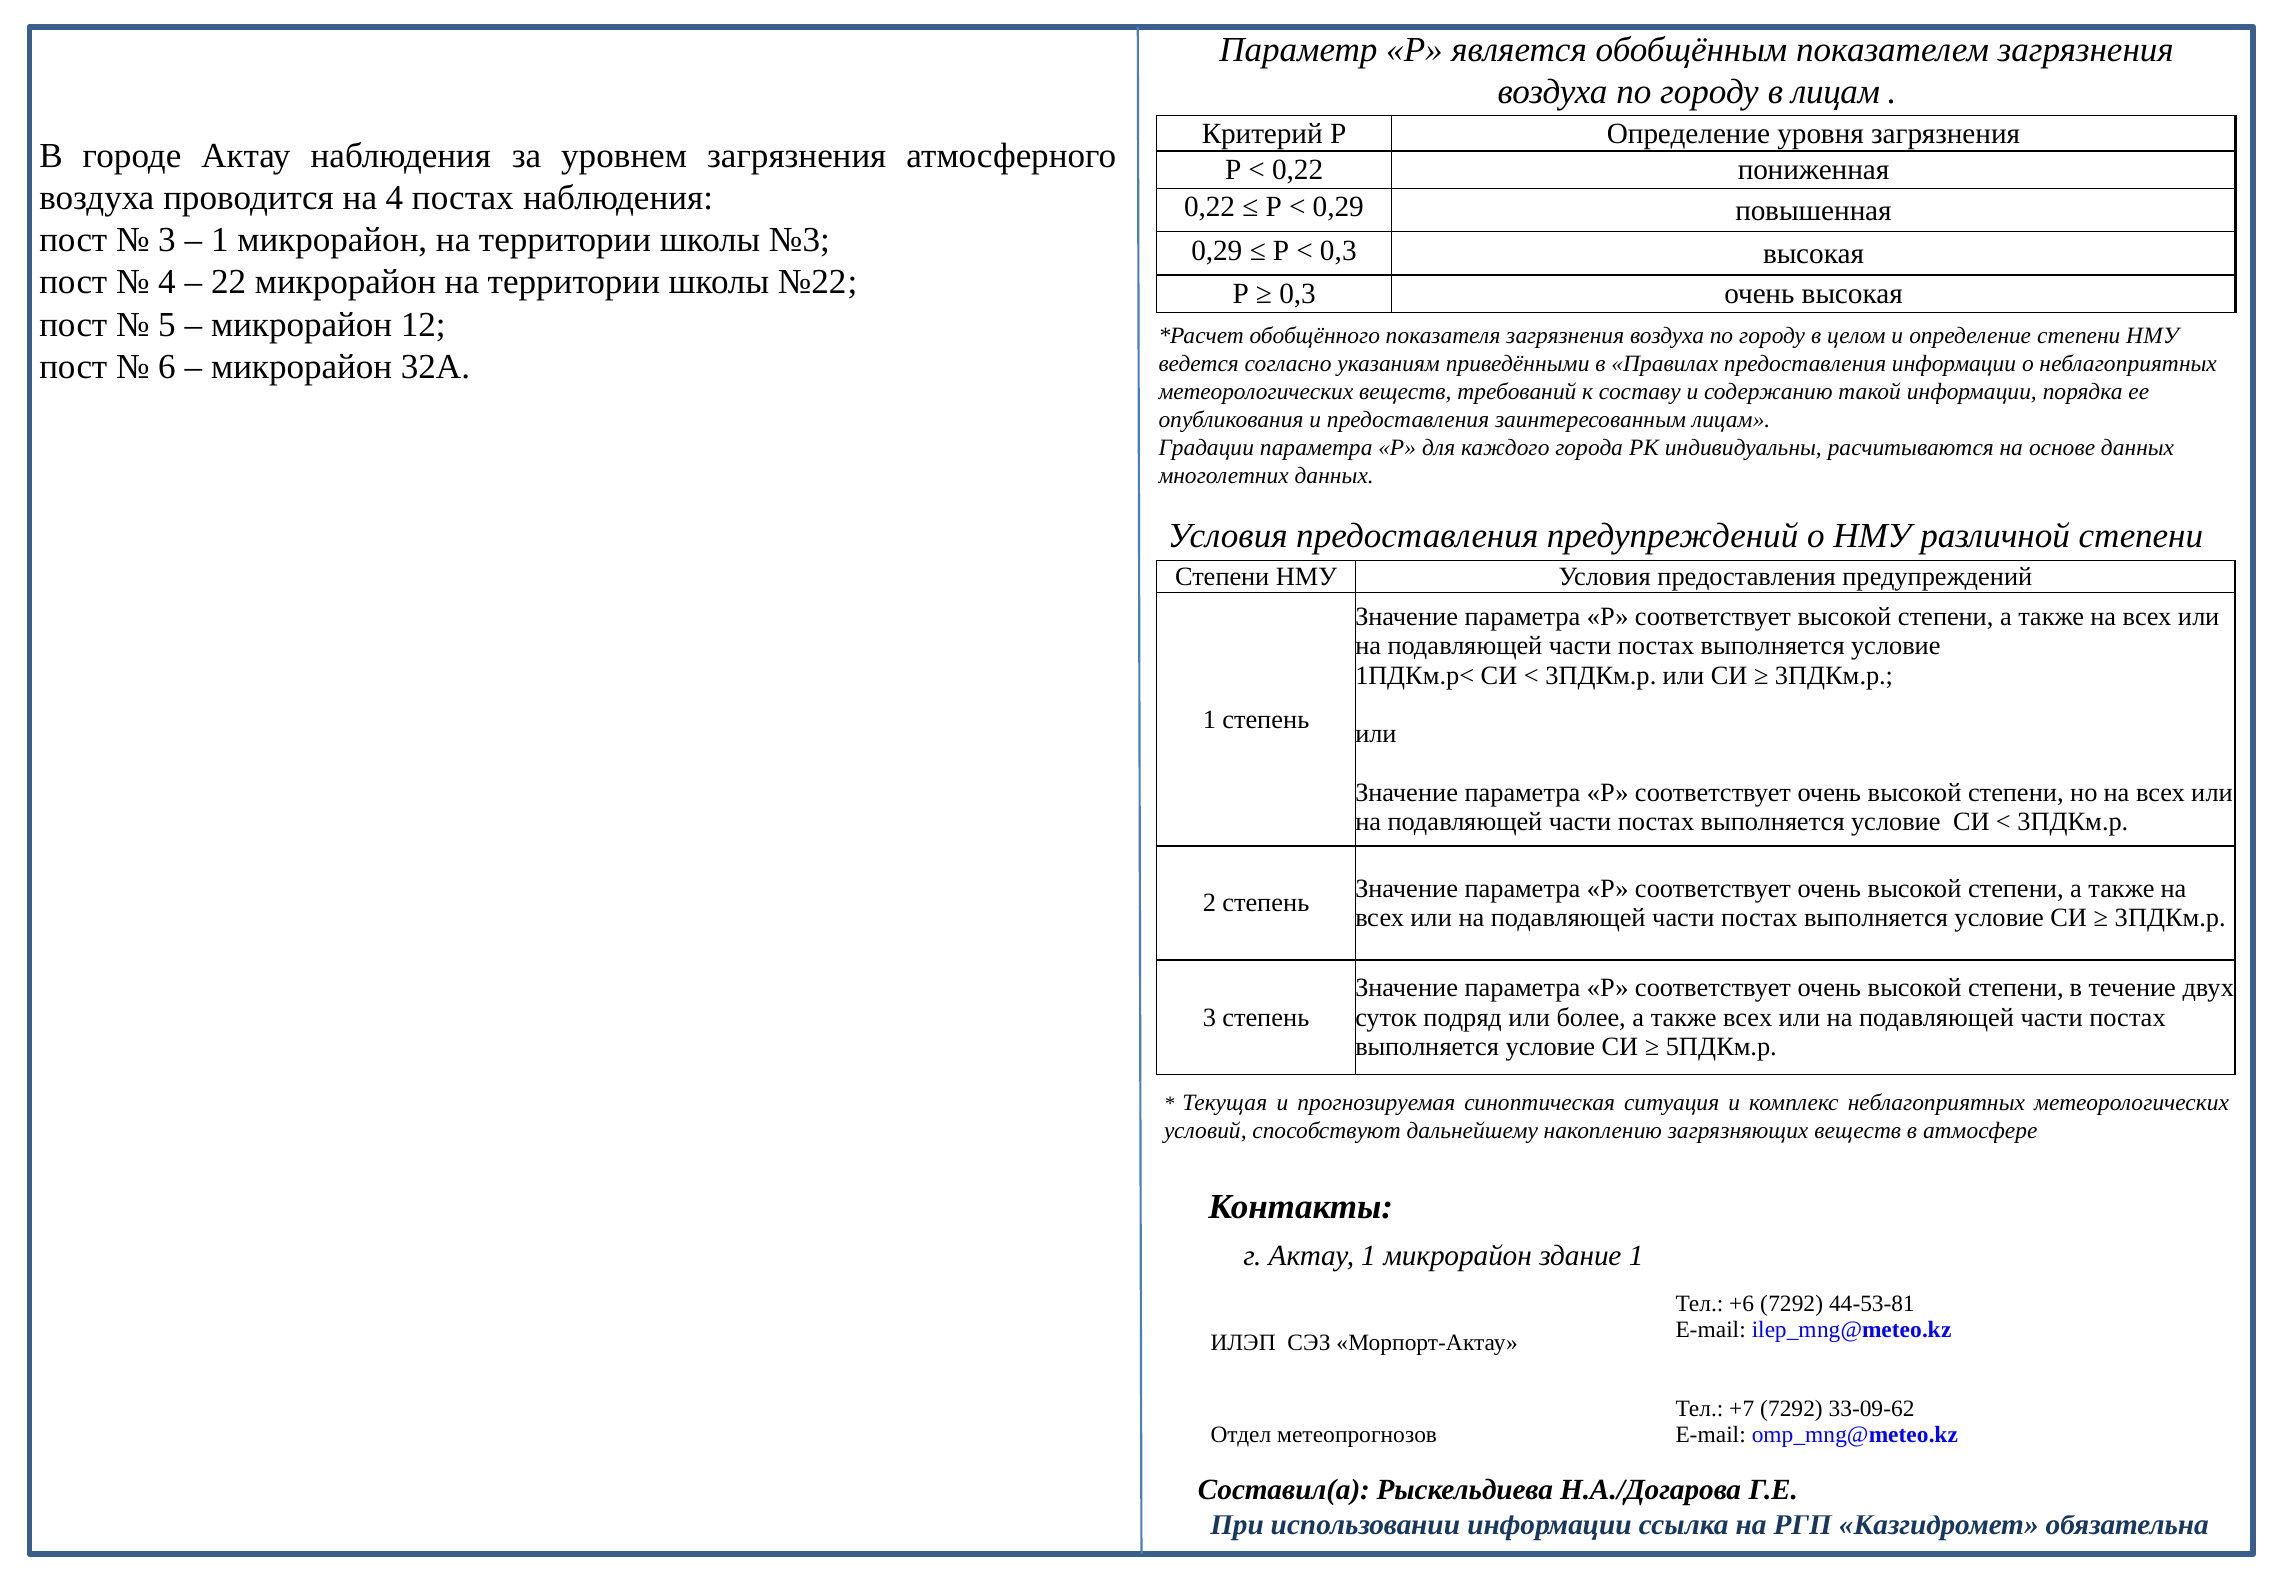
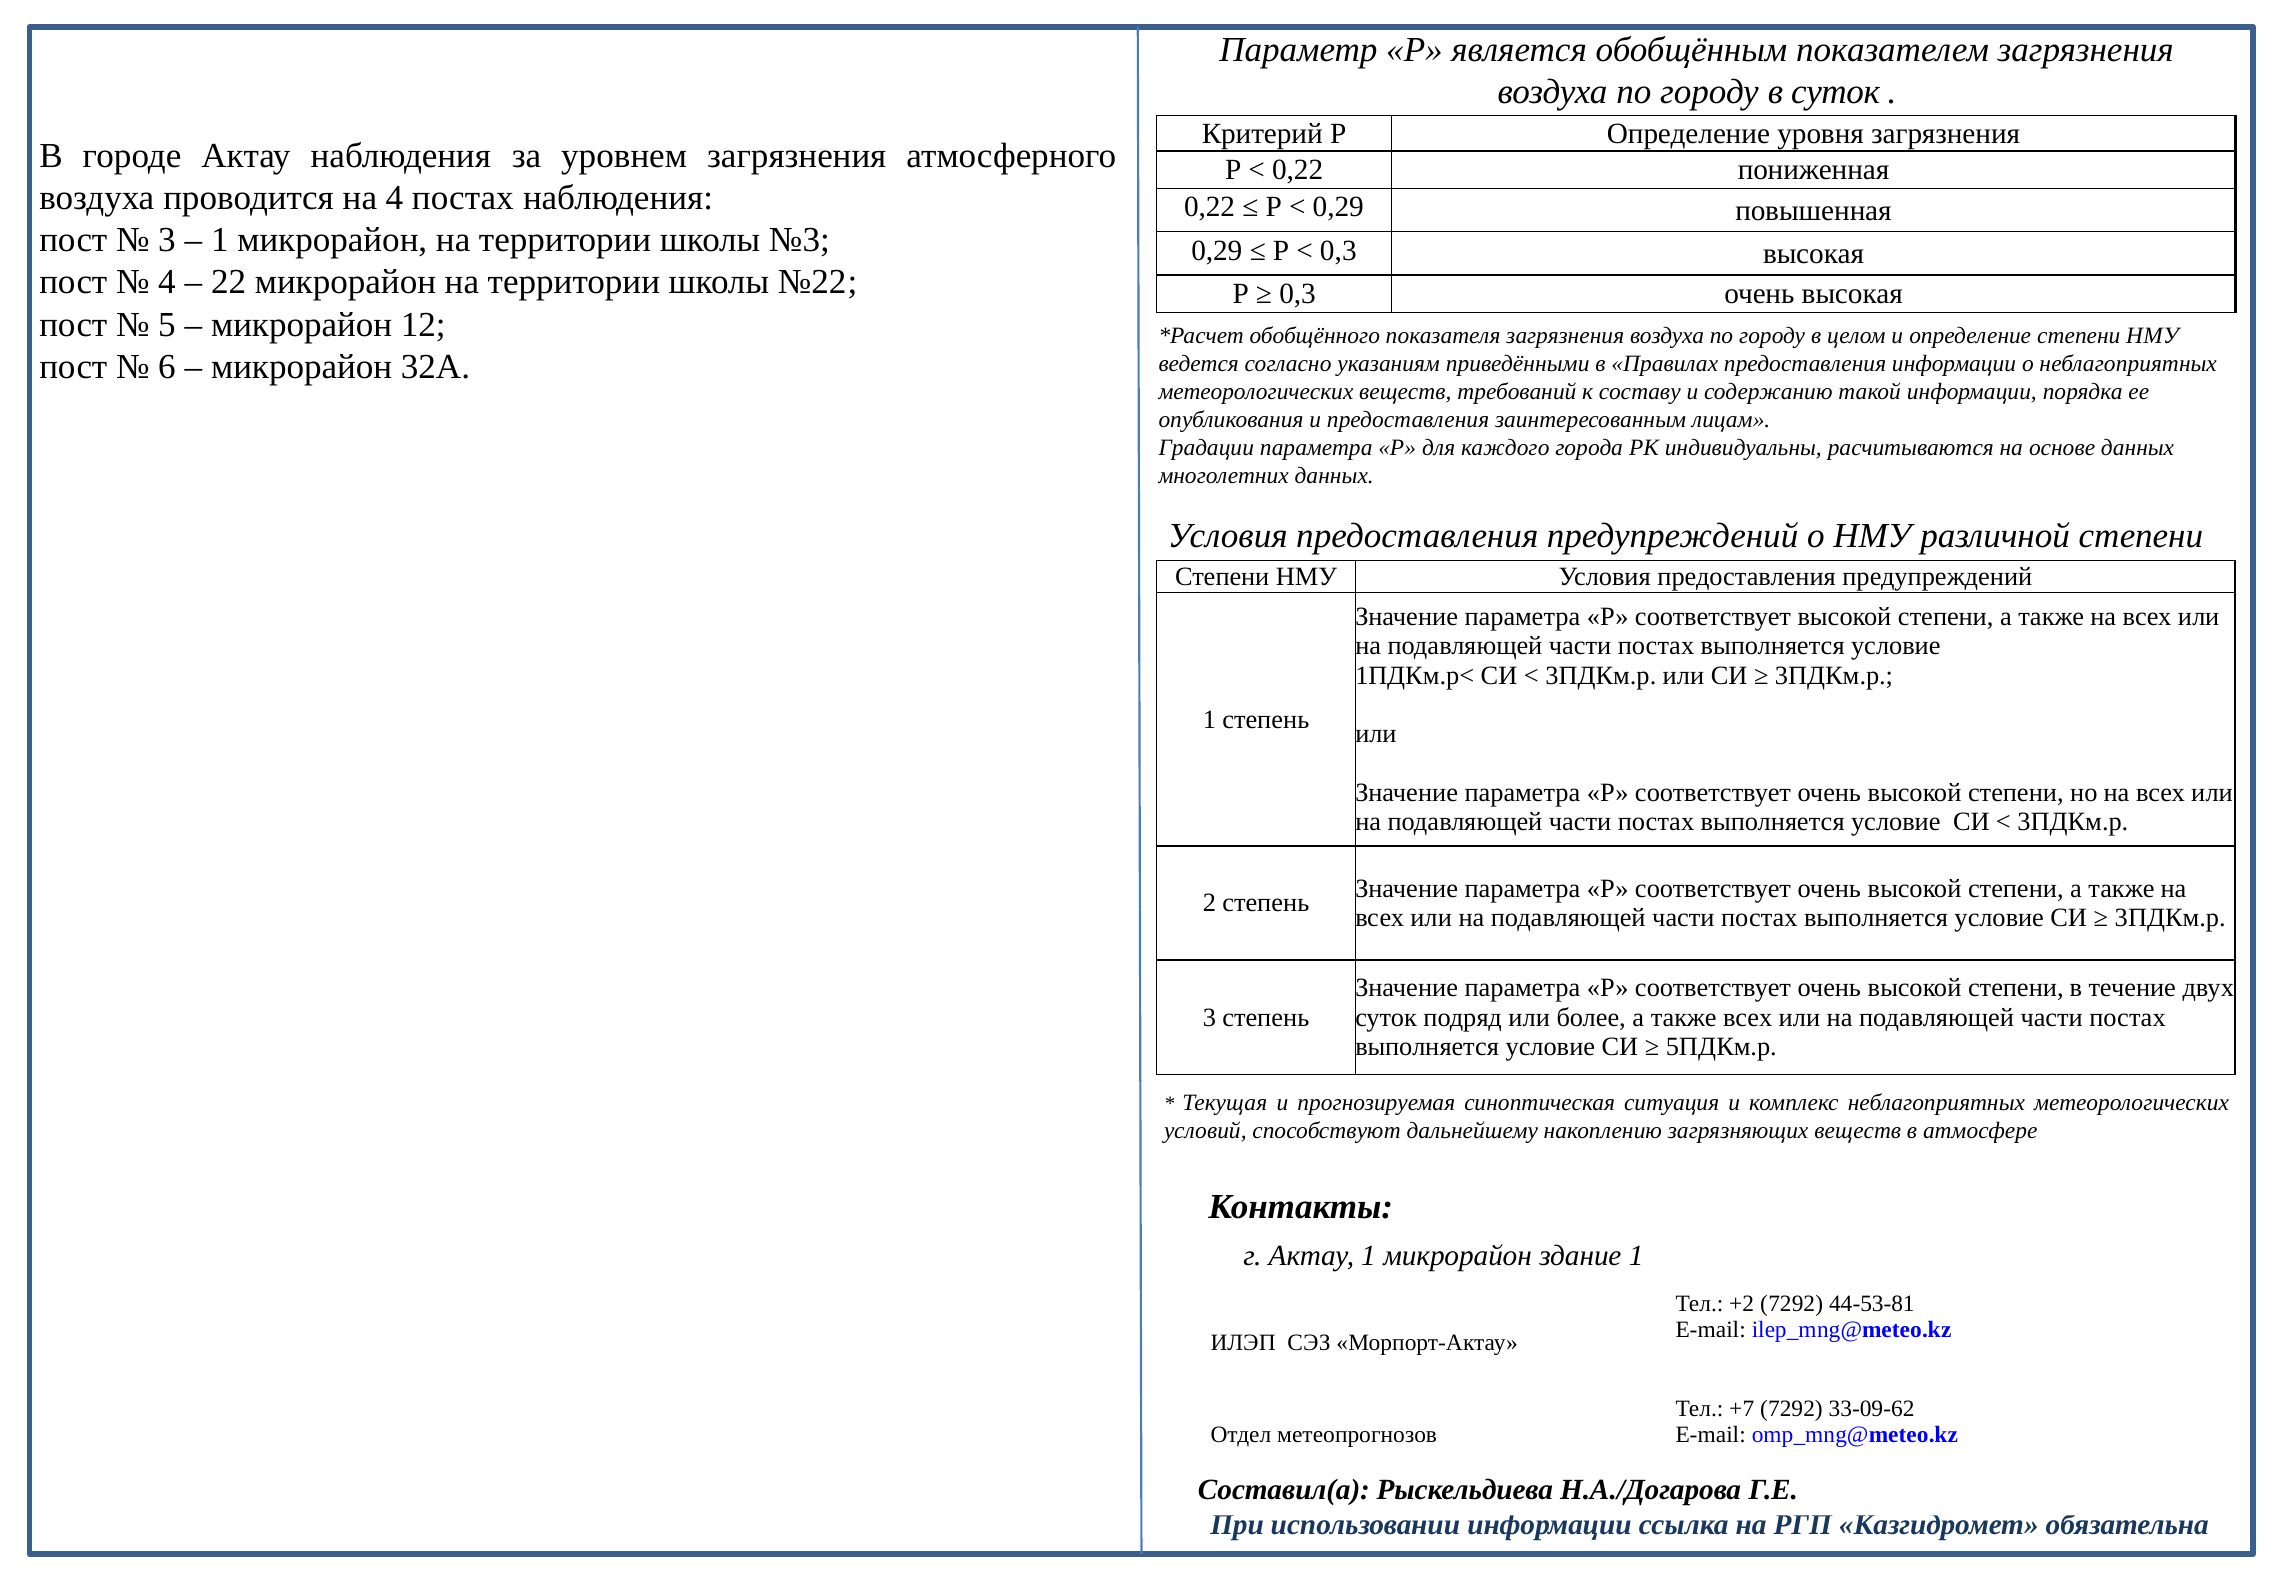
в лицам: лицам -> суток (1836, 92)
+6: +6 -> +2 (1742, 1303)
